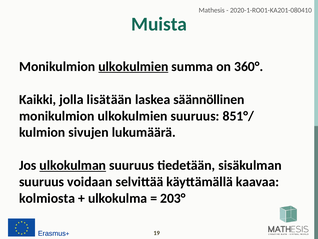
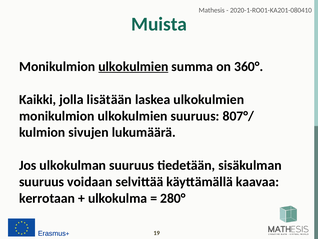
laskea säännöllinen: säännöllinen -> ulkokulmien (209, 99)
851°/: 851°/ -> 807°/ (238, 116)
ulkokulman underline: present -> none (73, 165)
kolmiosta: kolmiosta -> kerrotaan (47, 198)
203°: 203° -> 280° (173, 198)
